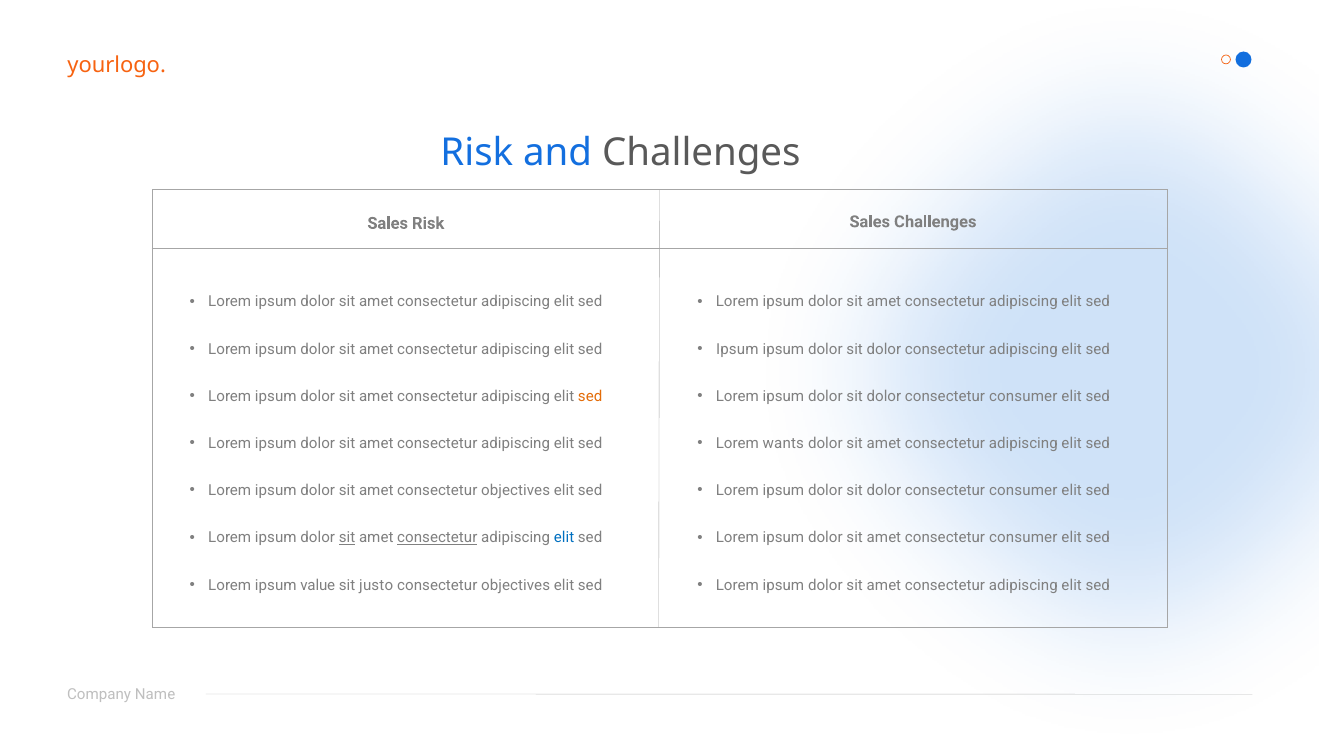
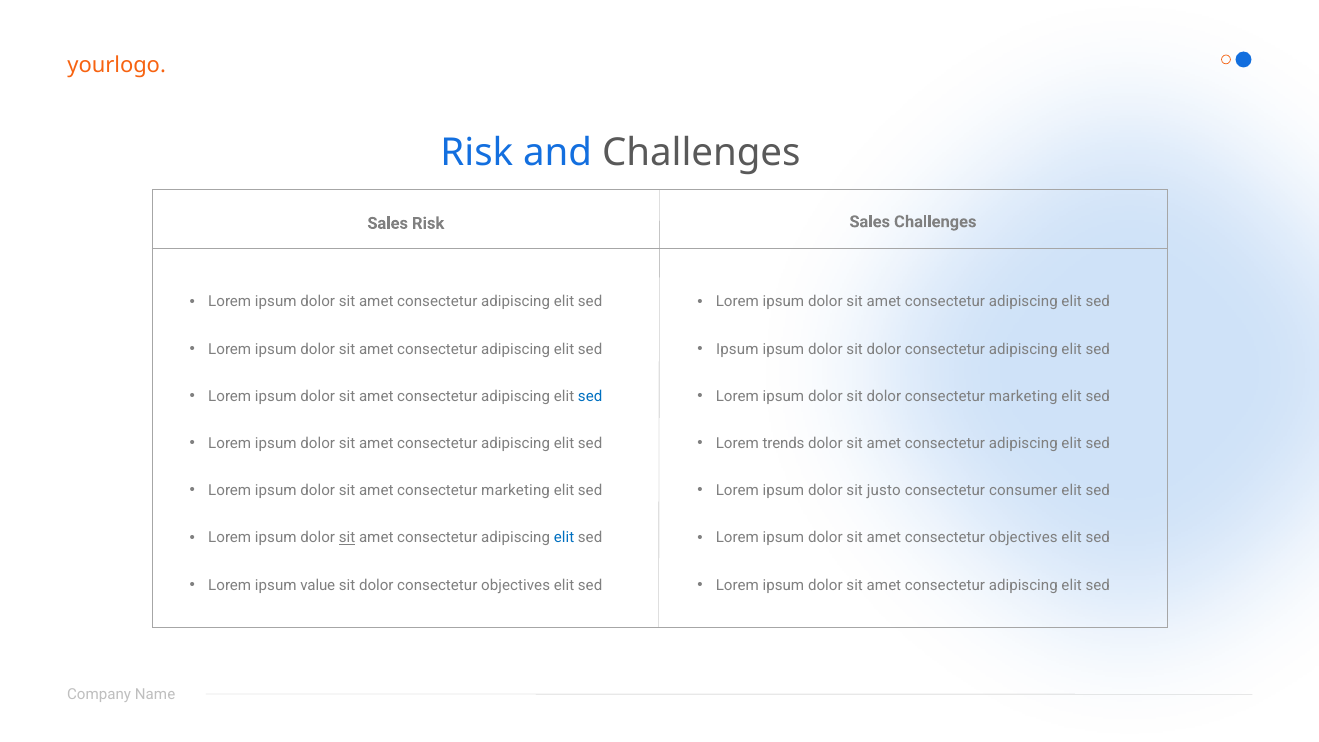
sed colour: orange -> blue (590, 396)
consumer: consumer -> marketing (1023, 396)
wants: wants -> trends (783, 444)
amet consectetur objectives: objectives -> marketing (516, 491)
dolor: dolor -> justo (884, 491)
consectetur underline: present -> none (437, 538)
amet consectetur consumer: consumer -> objectives (1023, 538)
justo: justo -> dolor (376, 585)
